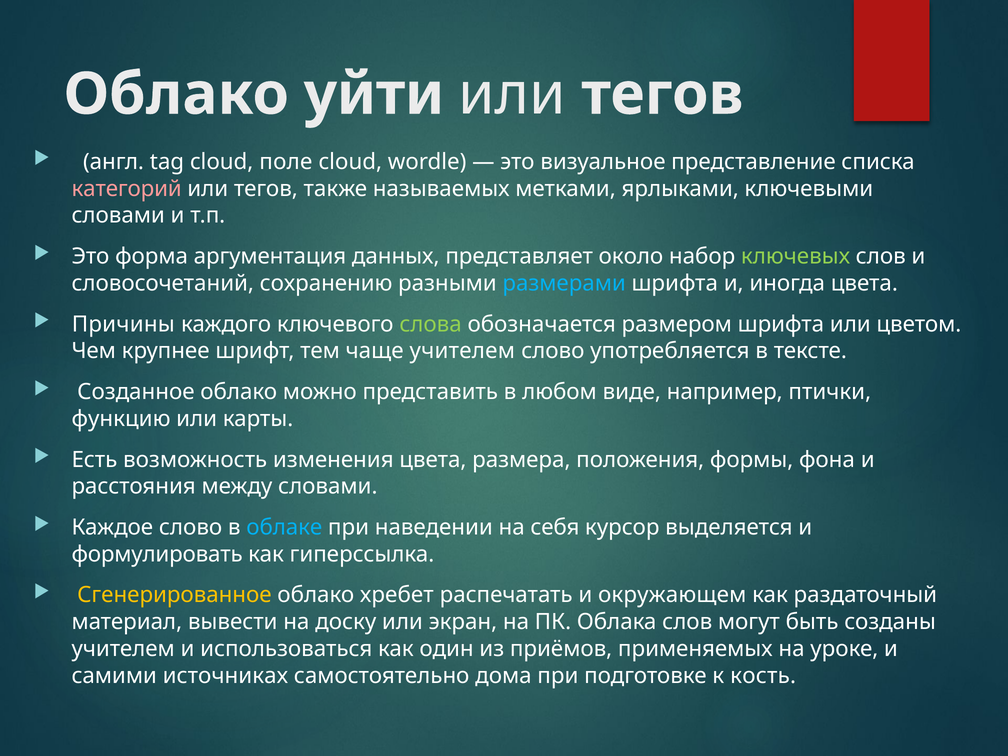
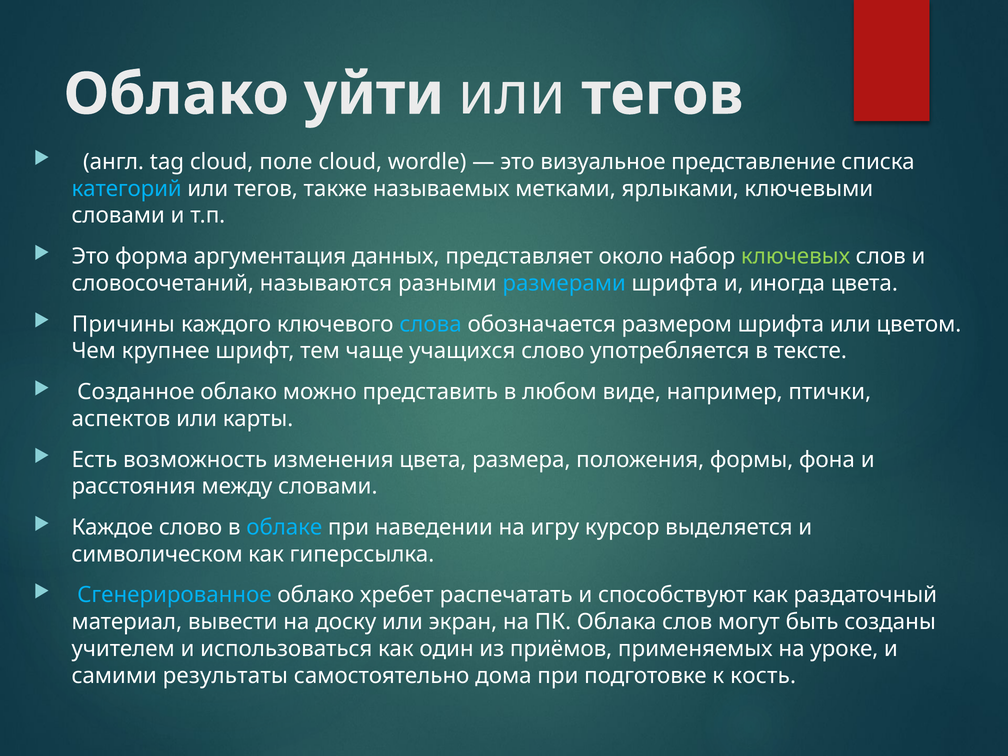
категорий colour: pink -> light blue (127, 189)
сохранению: сохранению -> называются (326, 283)
слова colour: light green -> light blue (431, 324)
чаще учителем: учителем -> учащихся (462, 351)
функцию: функцию -> аспектов (121, 419)
себя: себя -> игру (555, 527)
формулировать: формулировать -> символическом (157, 554)
Сгенерированное colour: yellow -> light blue (174, 595)
окружающем: окружающем -> способствуют (672, 595)
источниках: источниках -> результаты (225, 676)
